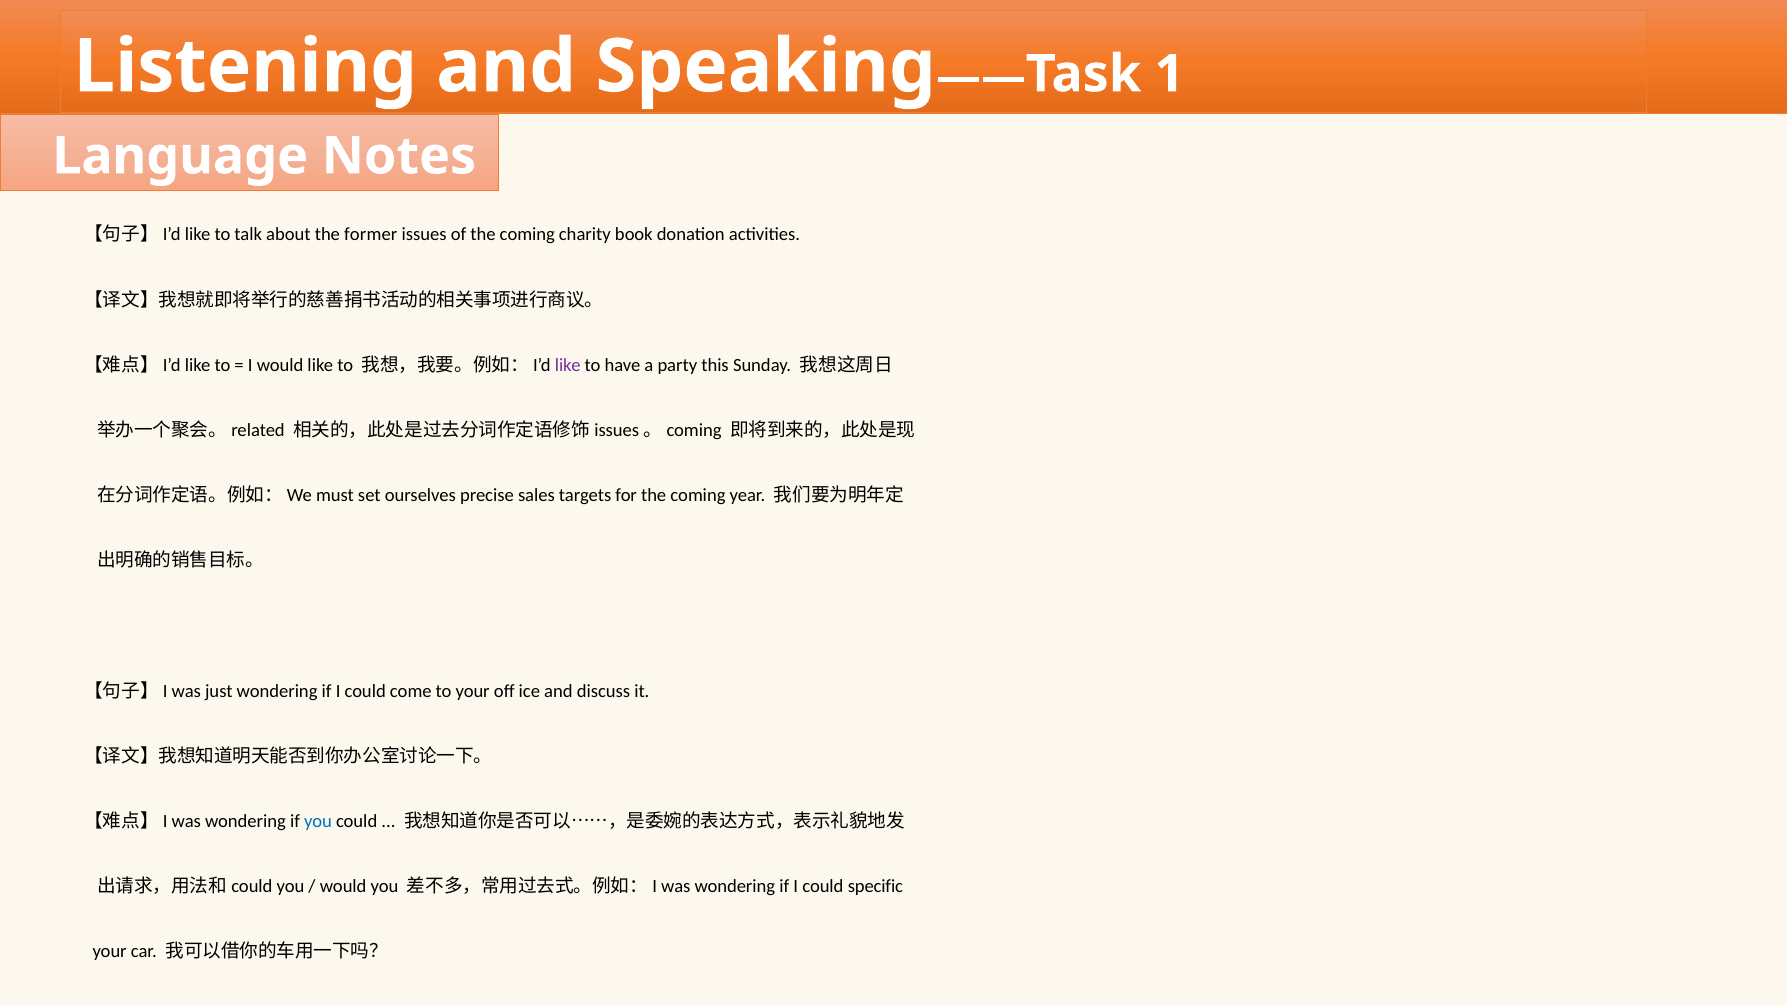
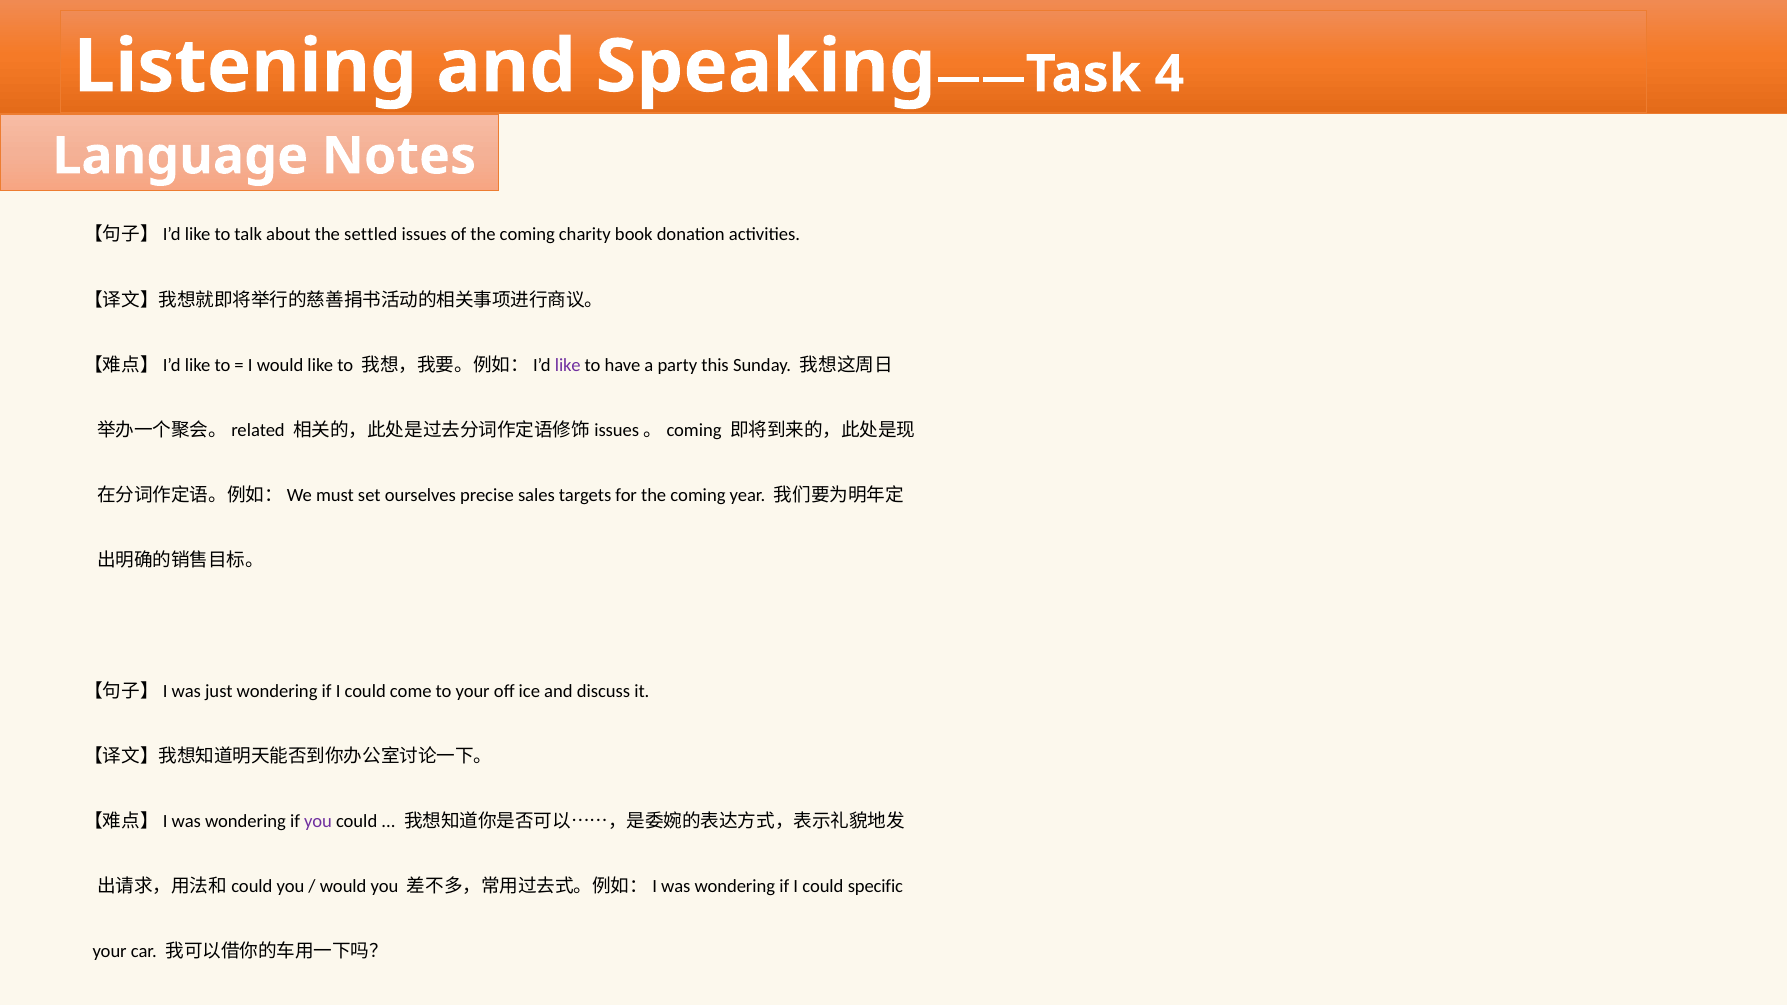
1: 1 -> 4 (1169, 74)
former: former -> settled (371, 235)
you colour: blue -> purple (318, 821)
